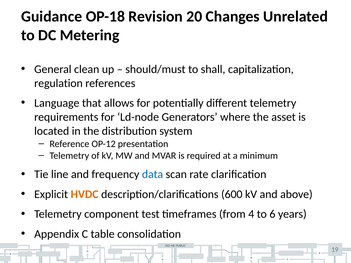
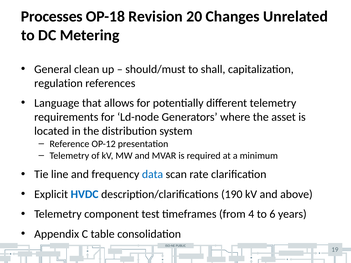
Guidance: Guidance -> Processes (52, 17)
HVDC colour: orange -> blue (85, 194)
600: 600 -> 190 (232, 194)
